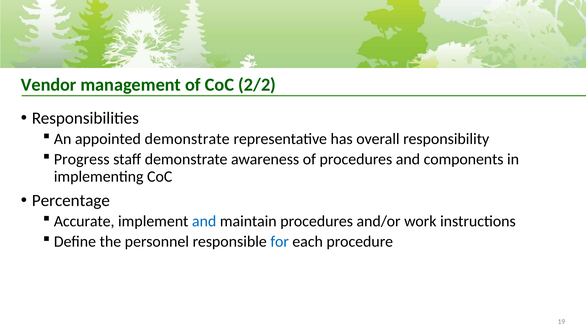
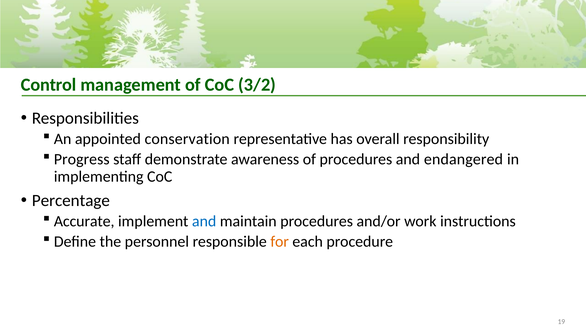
Vendor: Vendor -> Control (49, 85)
2/2: 2/2 -> 3/2 (257, 85)
appointed demonstrate: demonstrate -> conservation (187, 139)
components: components -> endangered (463, 159)
for colour: blue -> orange (280, 241)
